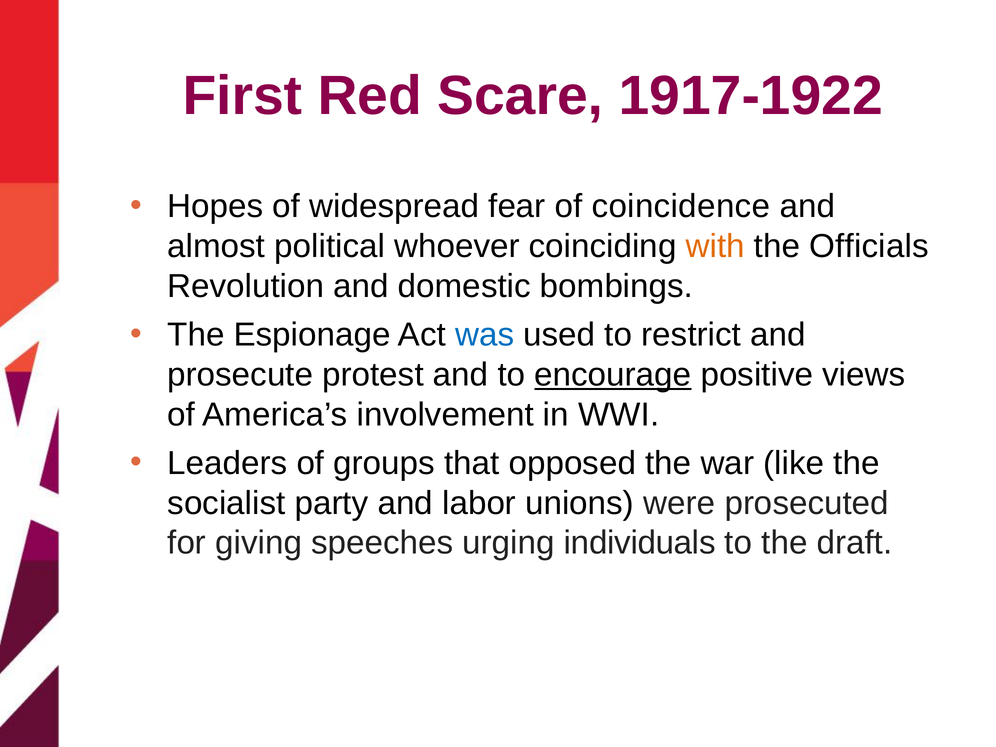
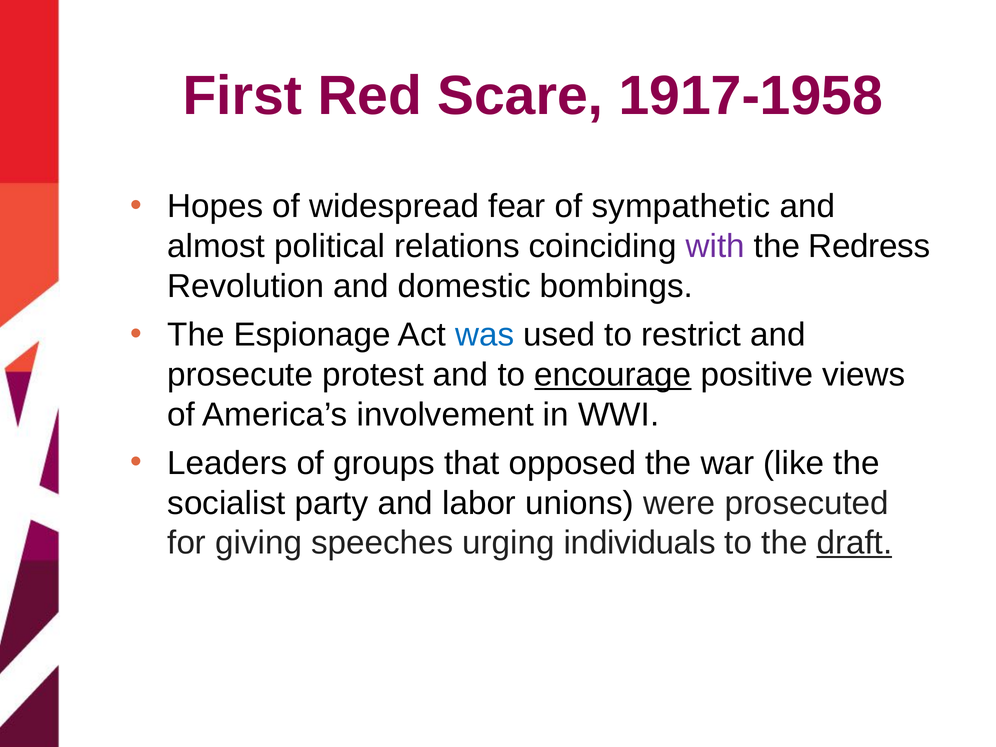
1917-1922: 1917-1922 -> 1917-1958 (751, 96)
coincidence: coincidence -> sympathetic (681, 207)
whoever: whoever -> relations (457, 246)
with colour: orange -> purple (715, 246)
Officials: Officials -> Redress (869, 246)
draft underline: none -> present (854, 543)
